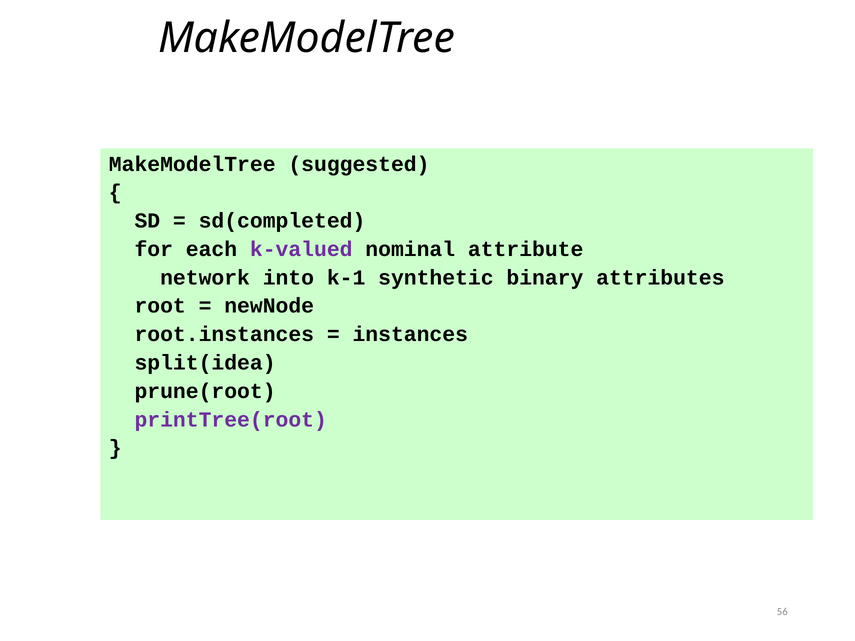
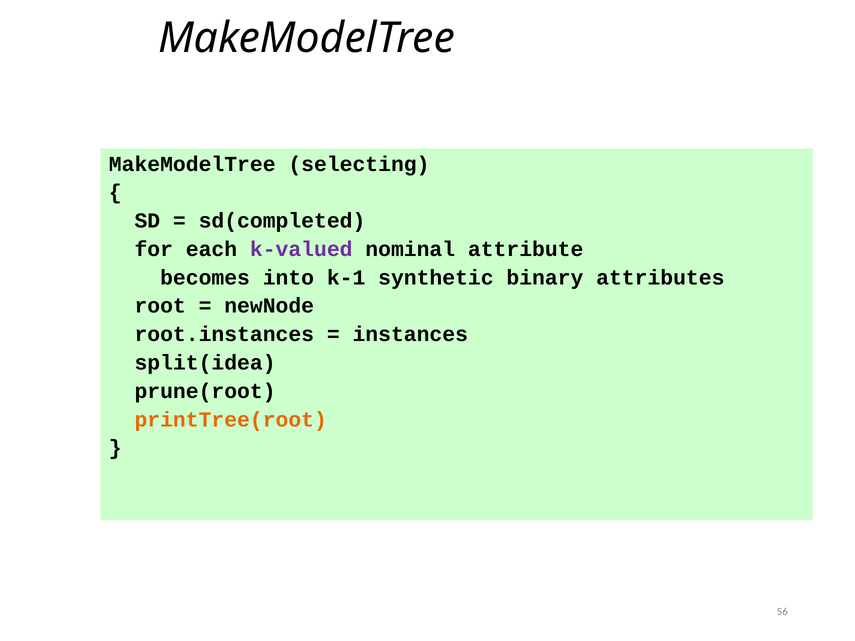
suggested: suggested -> selecting (359, 164)
network: network -> becomes (205, 278)
printTree(root colour: purple -> orange (231, 420)
